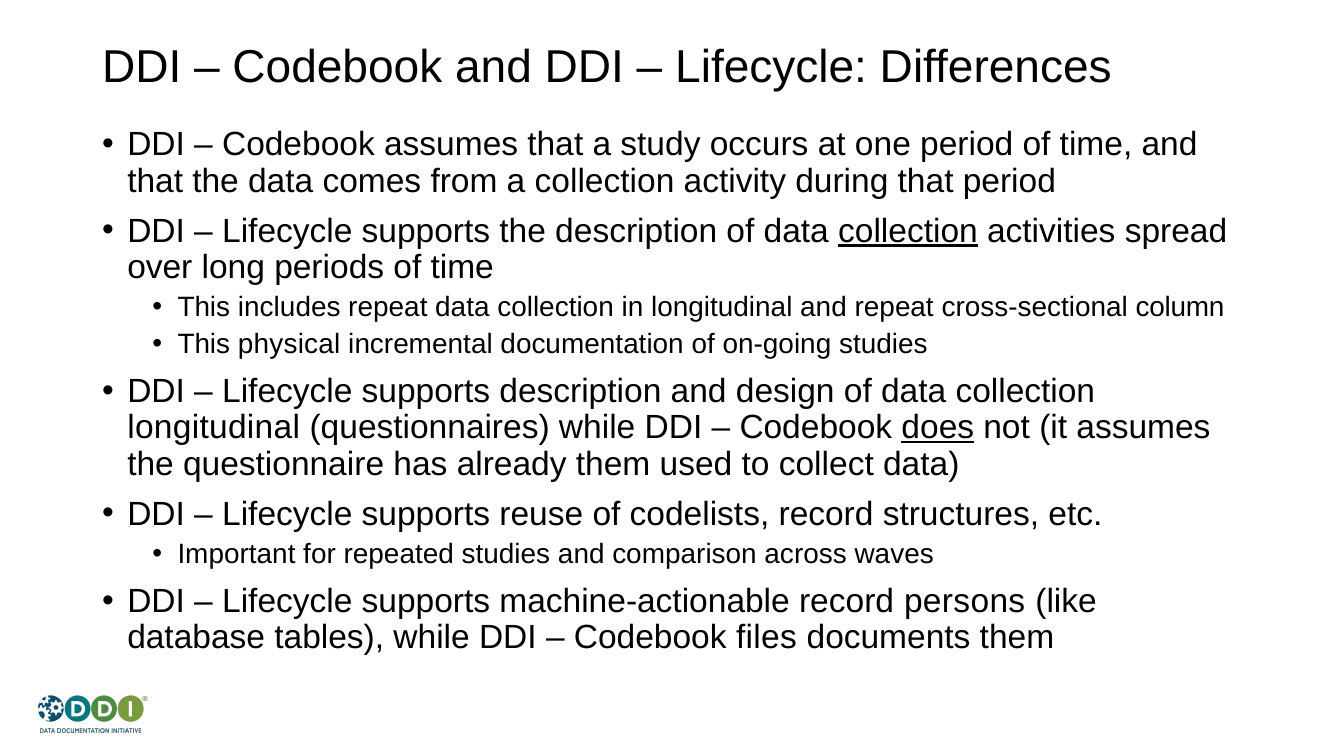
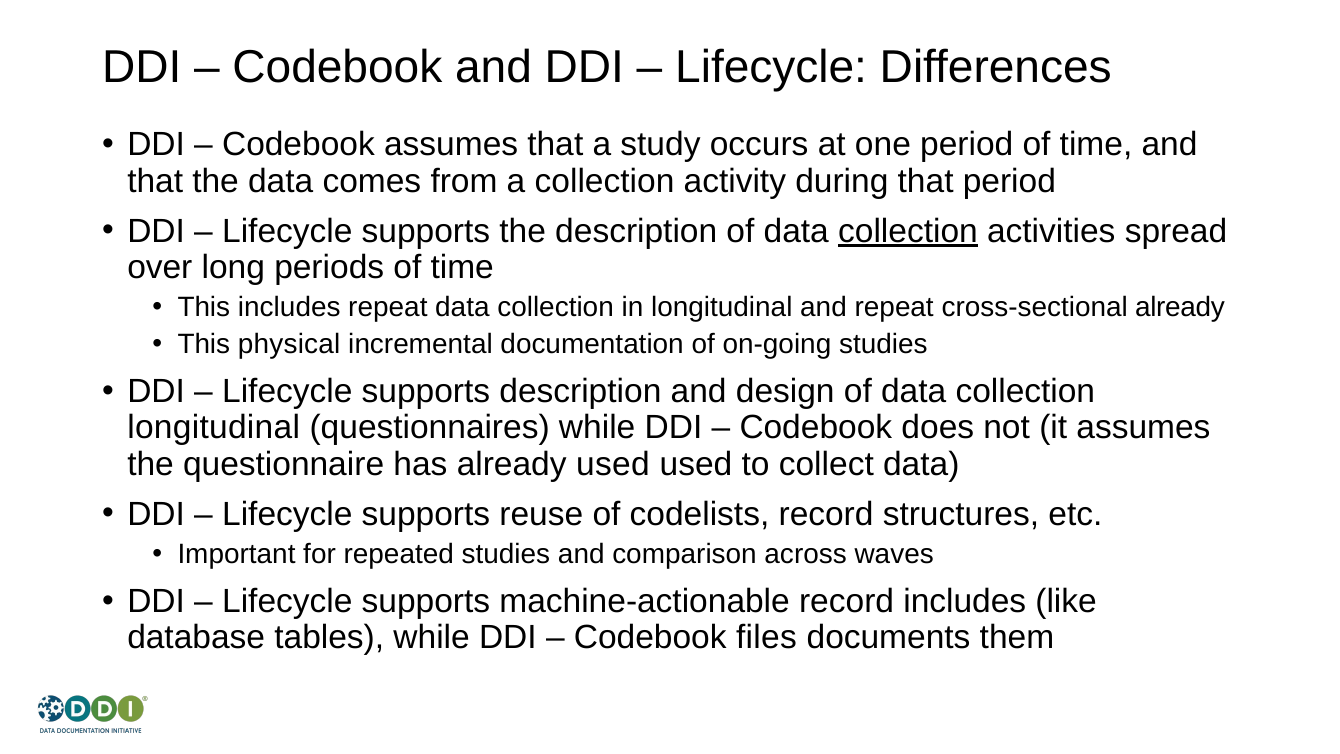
cross-sectional column: column -> already (1180, 307)
does underline: present -> none (938, 428)
already them: them -> used (613, 464)
record persons: persons -> includes (965, 601)
